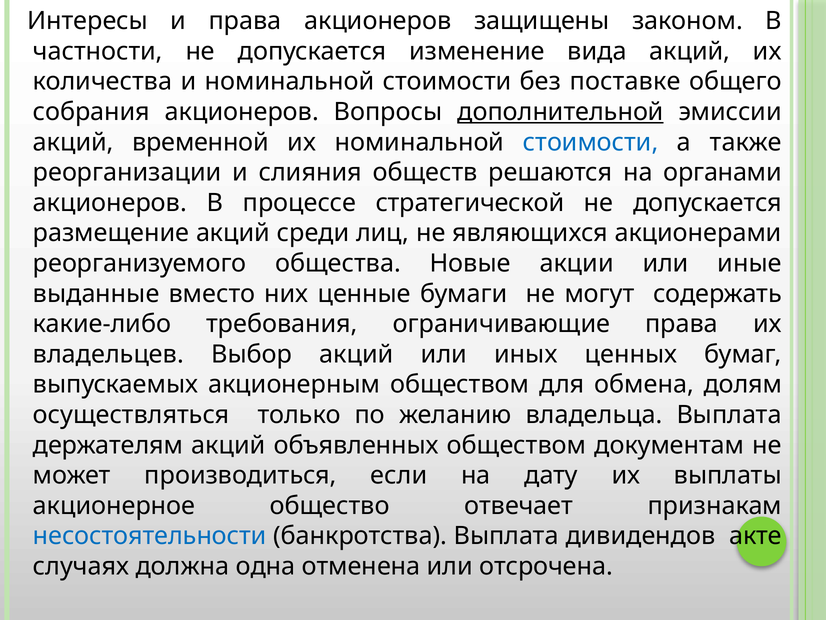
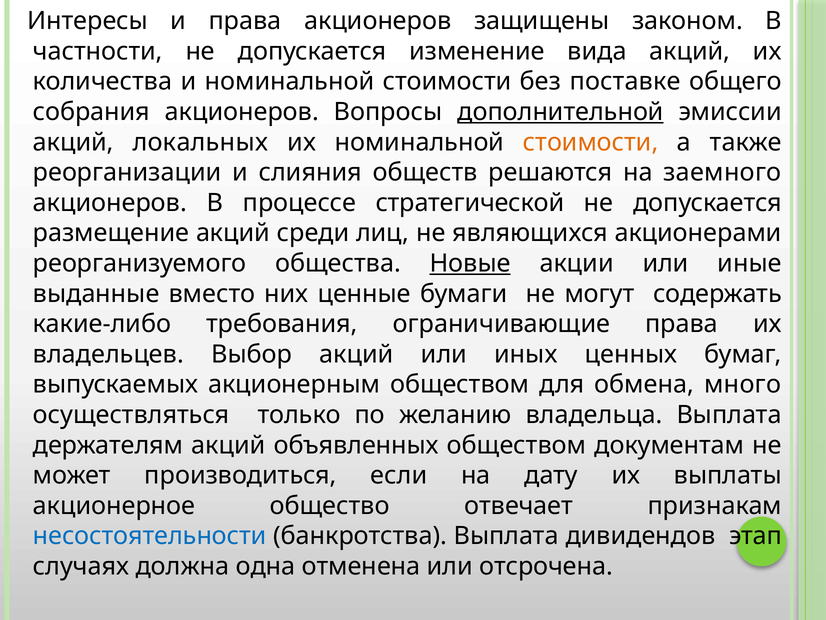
временной: временной -> локальных (200, 142)
стоимости colour: blue -> orange (591, 142)
органами: органами -> заемного (722, 172)
Новые underline: none -> present (470, 263)
долям: долям -> много (743, 384)
акте: акте -> этап (756, 536)
